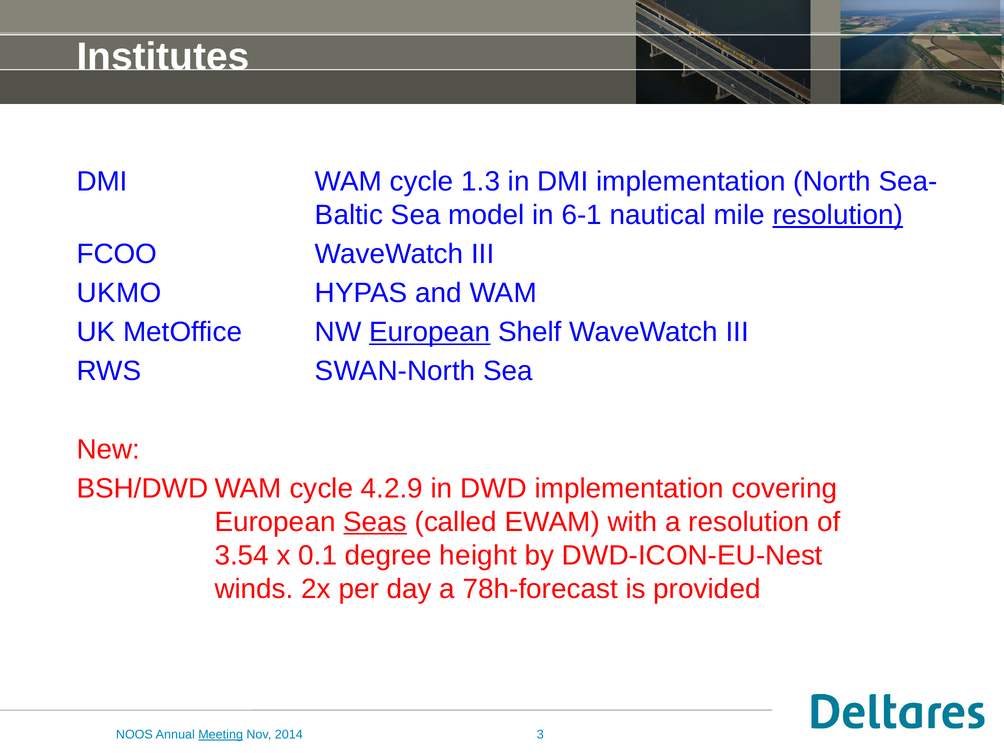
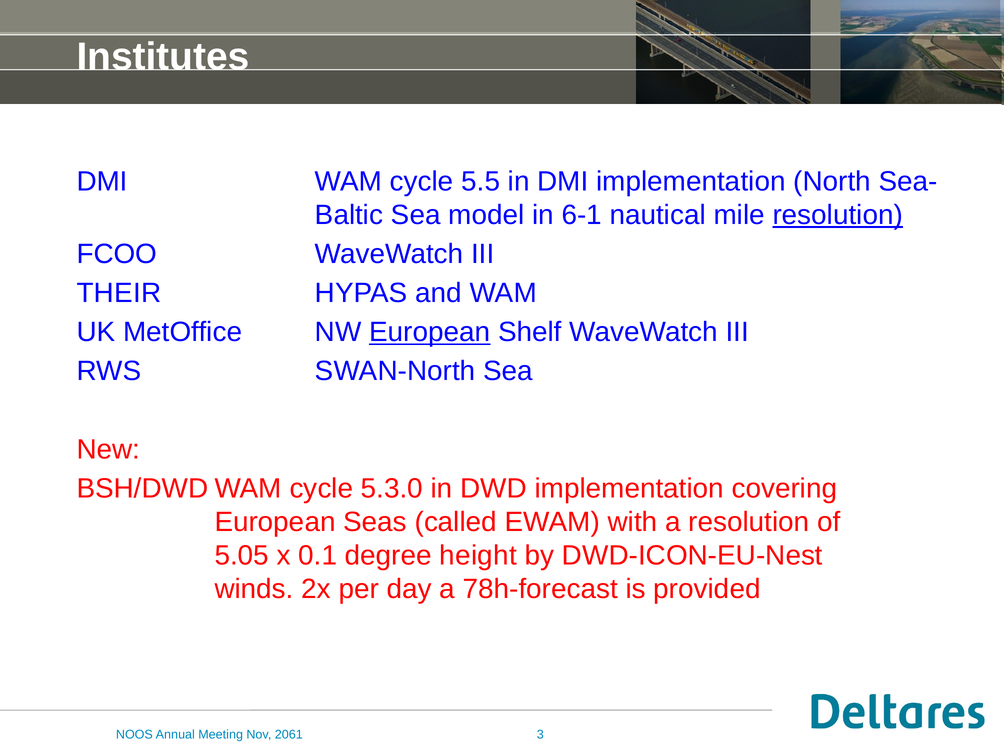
1.3: 1.3 -> 5.5 (481, 182)
UKMO: UKMO -> THEIR (119, 293)
4.2.9: 4.2.9 -> 5.3.0 (392, 488)
Seas underline: present -> none (375, 522)
3.54: 3.54 -> 5.05 (242, 555)
Meeting underline: present -> none (221, 735)
2014: 2014 -> 2061 (289, 735)
